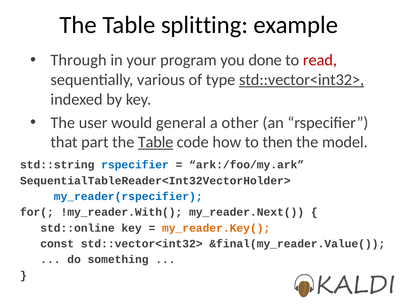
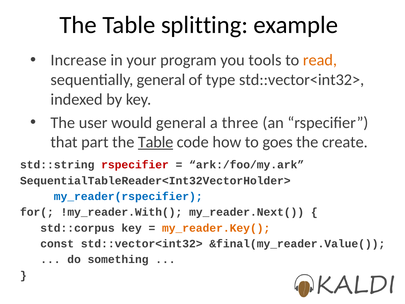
Through: Through -> Increase (79, 60)
done: done -> tools (265, 60)
read colour: red -> orange (320, 60)
sequentially various: various -> general (161, 80)
std::vector<int32> underline: present -> none (302, 80)
other: other -> three (240, 123)
then: then -> goes (278, 142)
model: model -> create (345, 142)
rspecifier colour: blue -> red (135, 165)
std::online: std::online -> std::corpus (77, 228)
